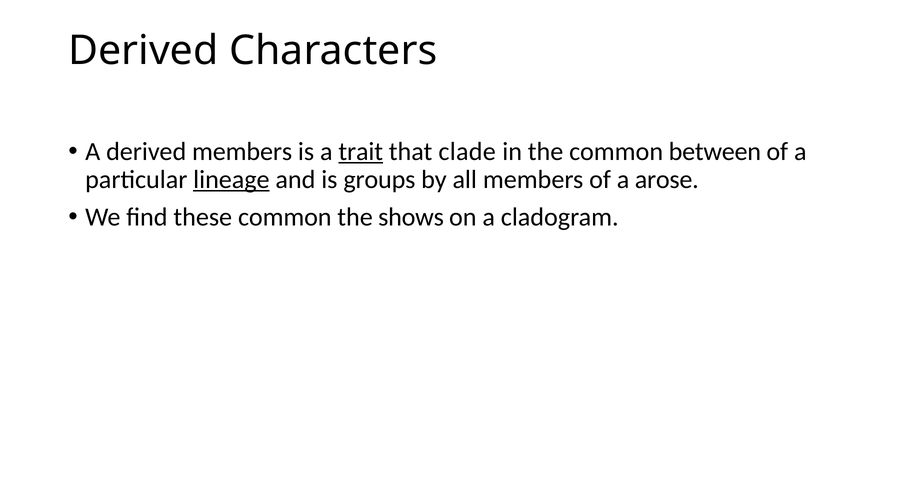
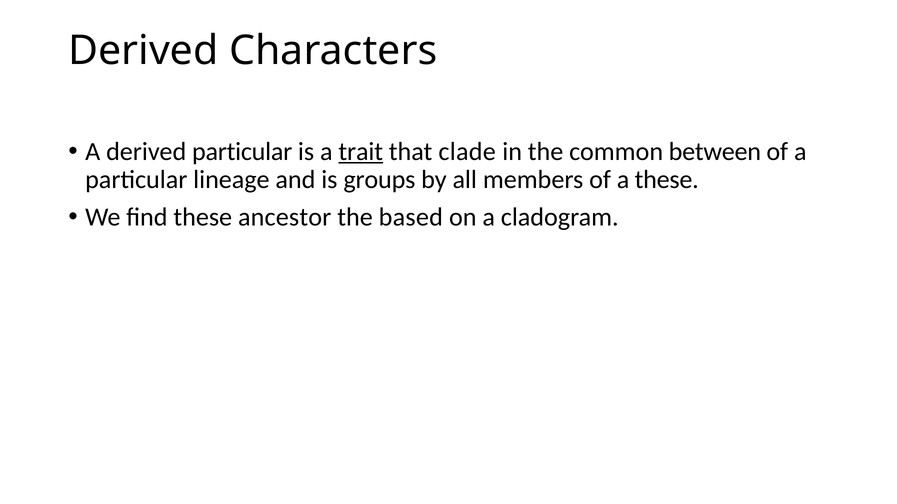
derived members: members -> particular (242, 152)
lineage underline: present -> none (231, 180)
a arose: arose -> these (667, 180)
these common: common -> ancestor (285, 218)
shows: shows -> based (411, 218)
